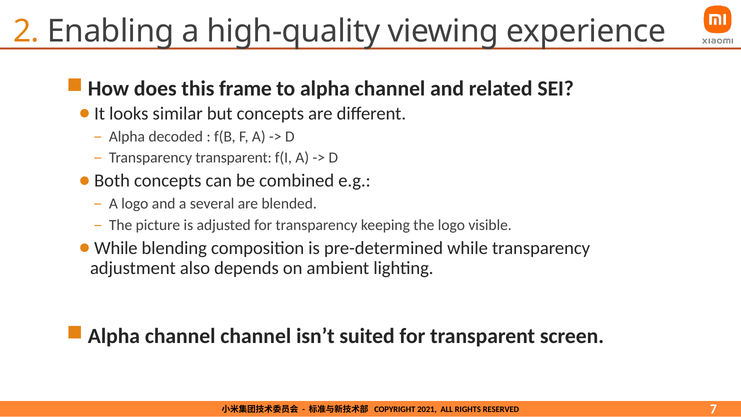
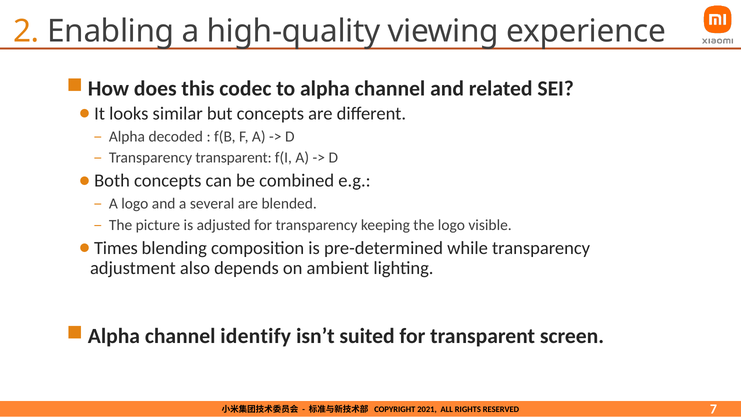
frame: frame -> codec (245, 89)
While: While -> Times (116, 248)
channel channel: channel -> identify (256, 336)
